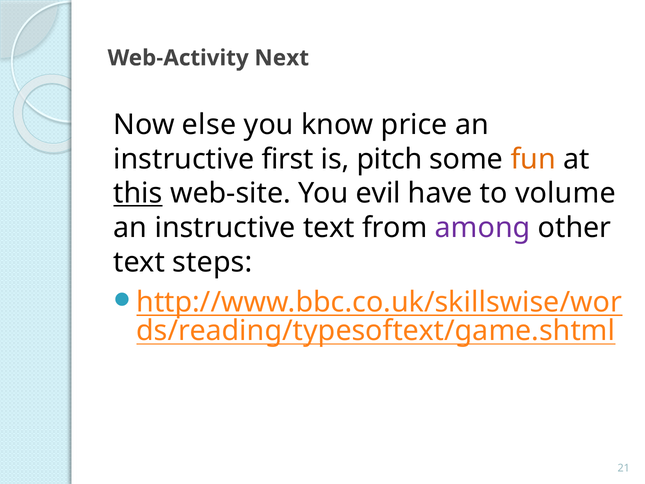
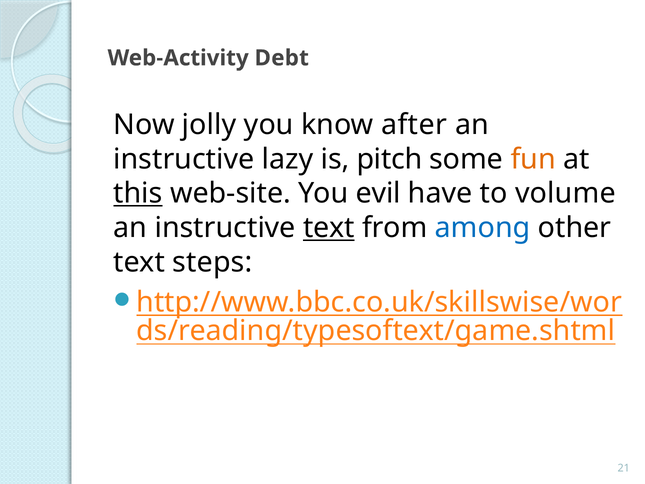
Next: Next -> Debt (282, 58)
else: else -> jolly (209, 125)
price: price -> after (414, 125)
first: first -> lazy (288, 159)
text underline: none -> present (329, 228)
among colour: purple -> blue (483, 228)
